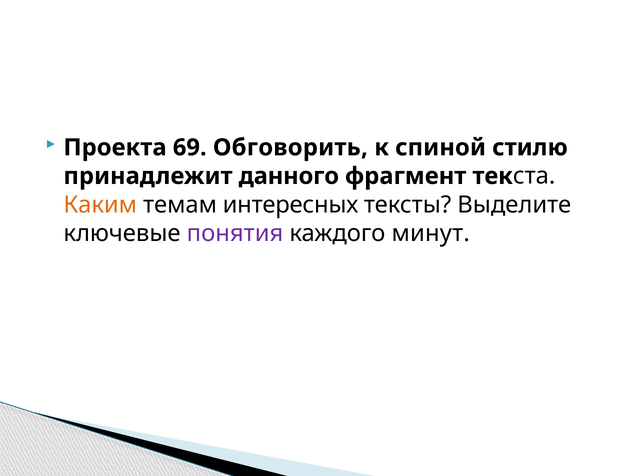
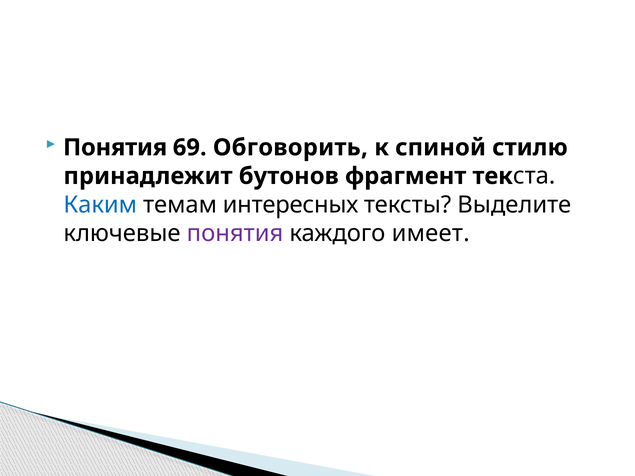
Проекта: Проекта -> Понятия (115, 148)
данного: данного -> бутонов (289, 176)
Каким colour: orange -> blue (100, 205)
минут: минут -> имеет (431, 233)
